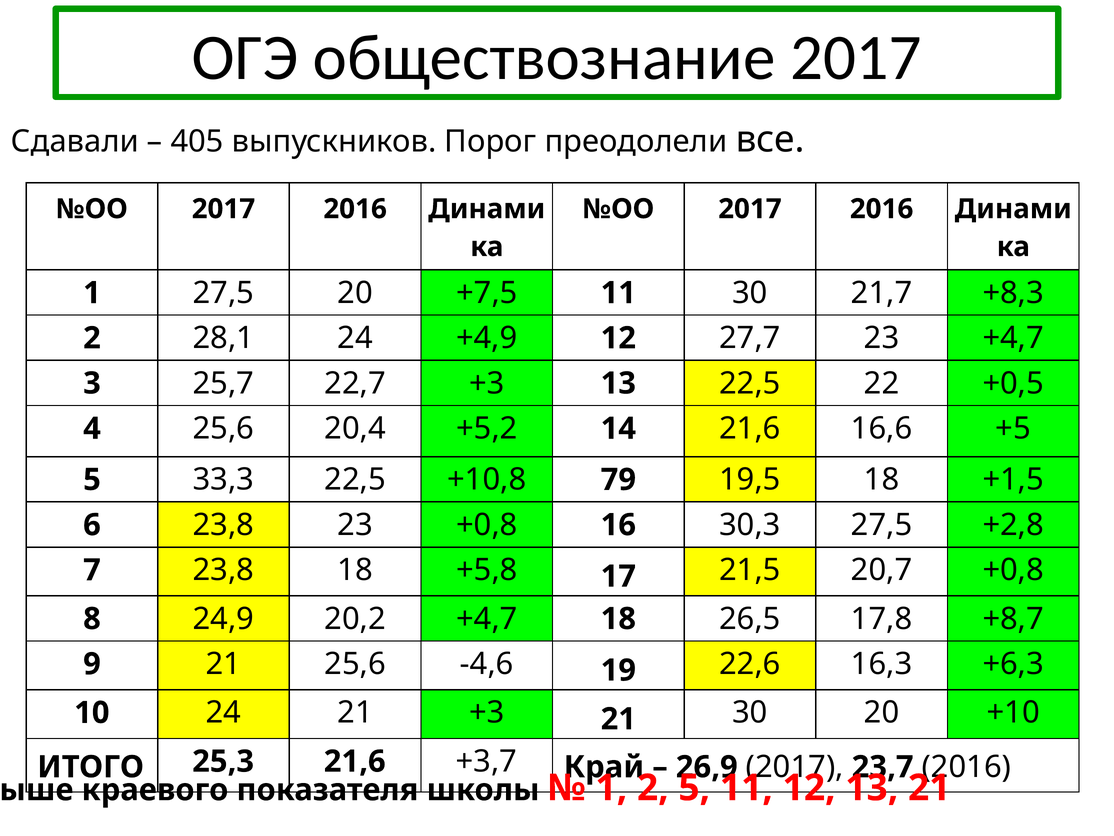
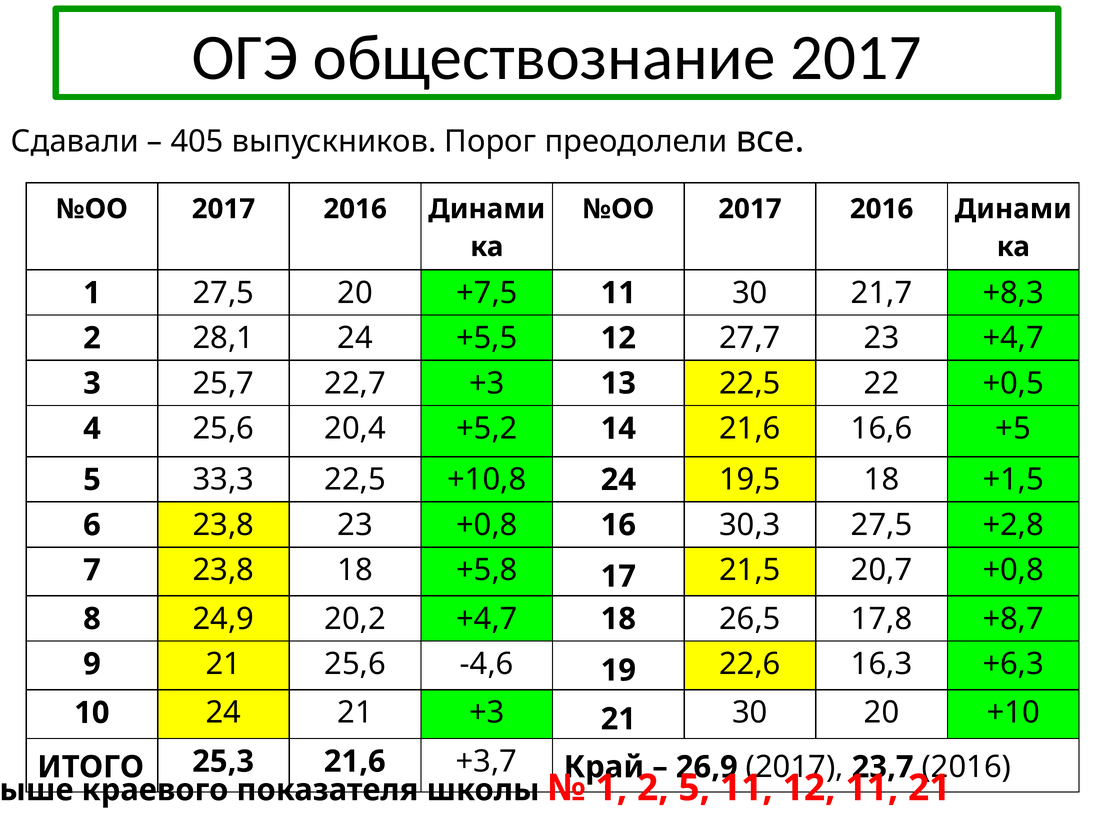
+4,9: +4,9 -> +5,5 (487, 338)
+10,8 79: 79 -> 24 (618, 479)
12 13: 13 -> 11 (872, 787)
